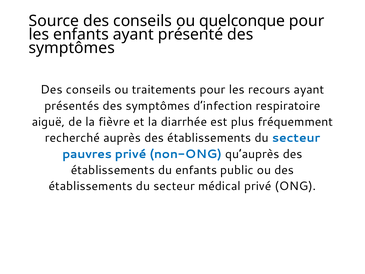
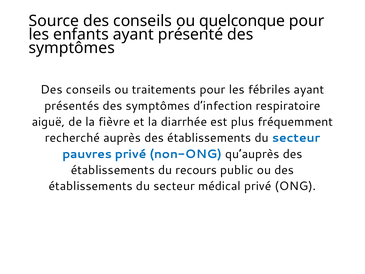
recours: recours -> fébriles (269, 90)
du enfants: enfants -> recours (196, 170)
